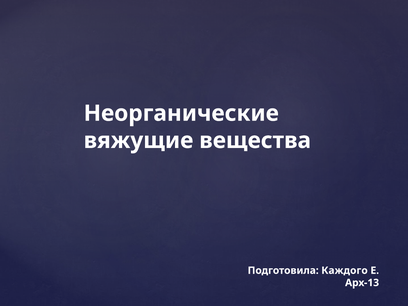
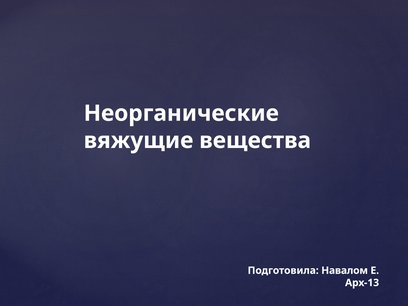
Каждого: Каждого -> Навалом (345, 270)
